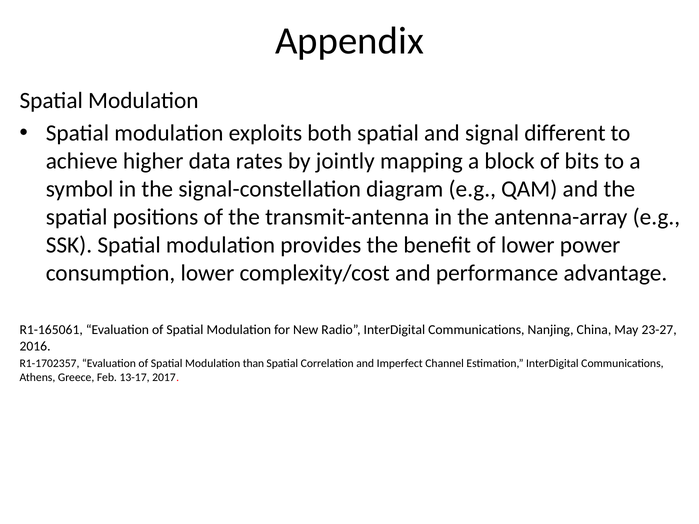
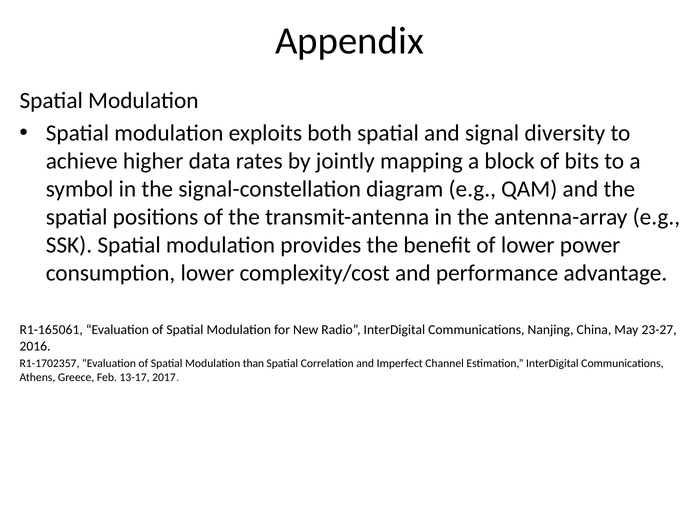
different: different -> diversity (565, 133)
